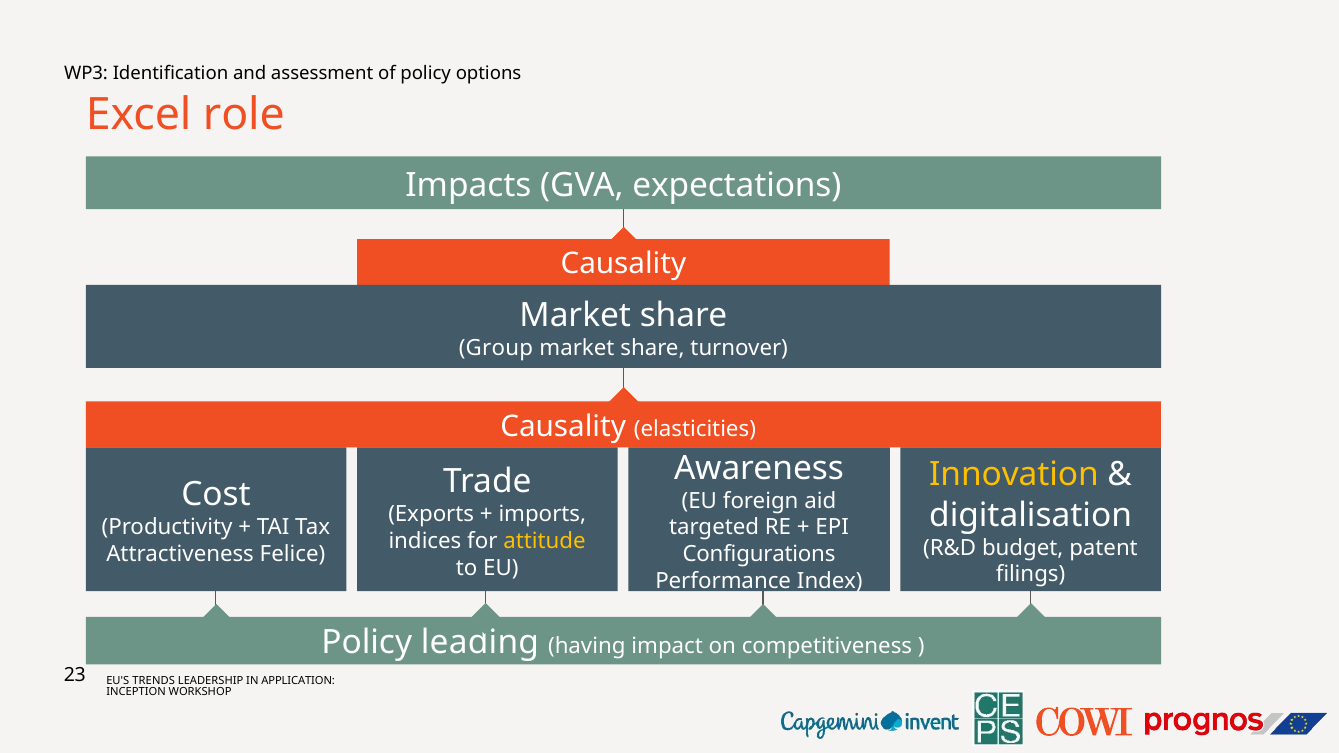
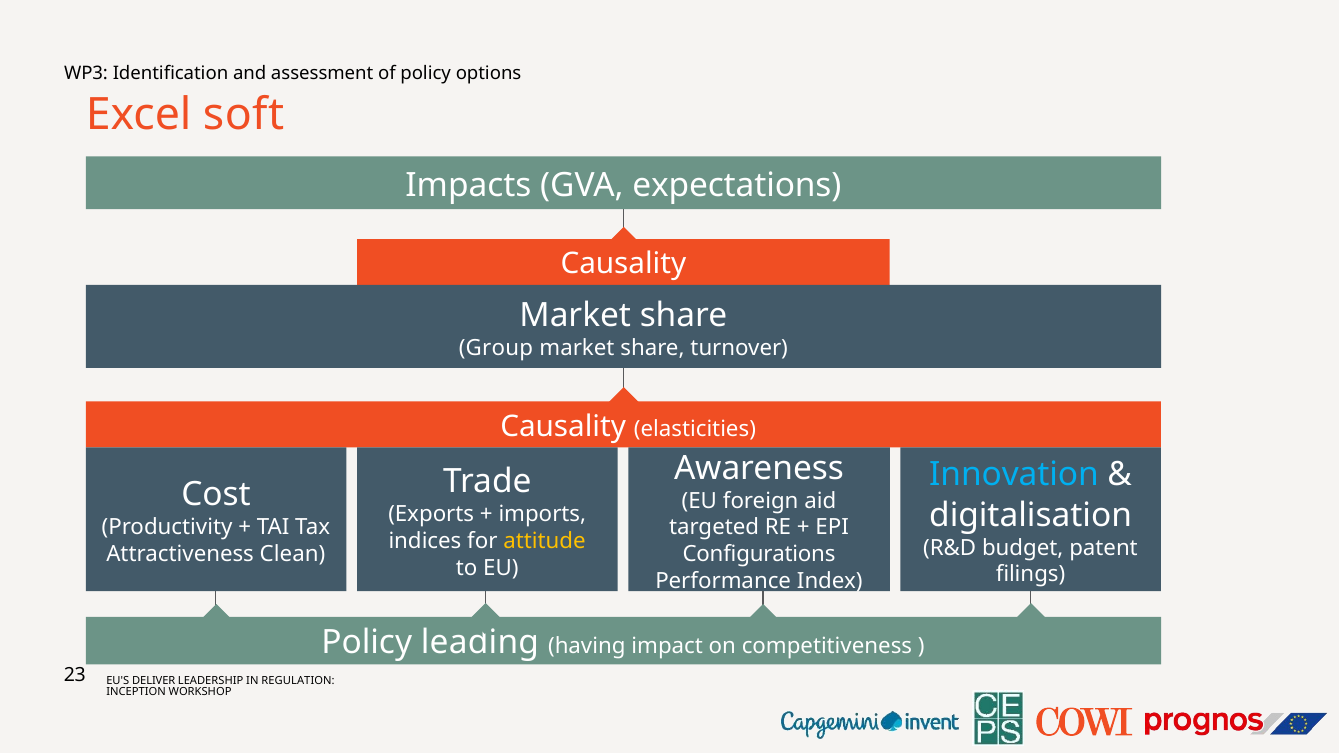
role: role -> soft (244, 114)
Innovation colour: yellow -> light blue (1014, 475)
Felice: Felice -> Clean (293, 554)
TRENDS: TRENDS -> DELIVER (154, 681)
APPLICATION: APPLICATION -> REGULATION (298, 681)
